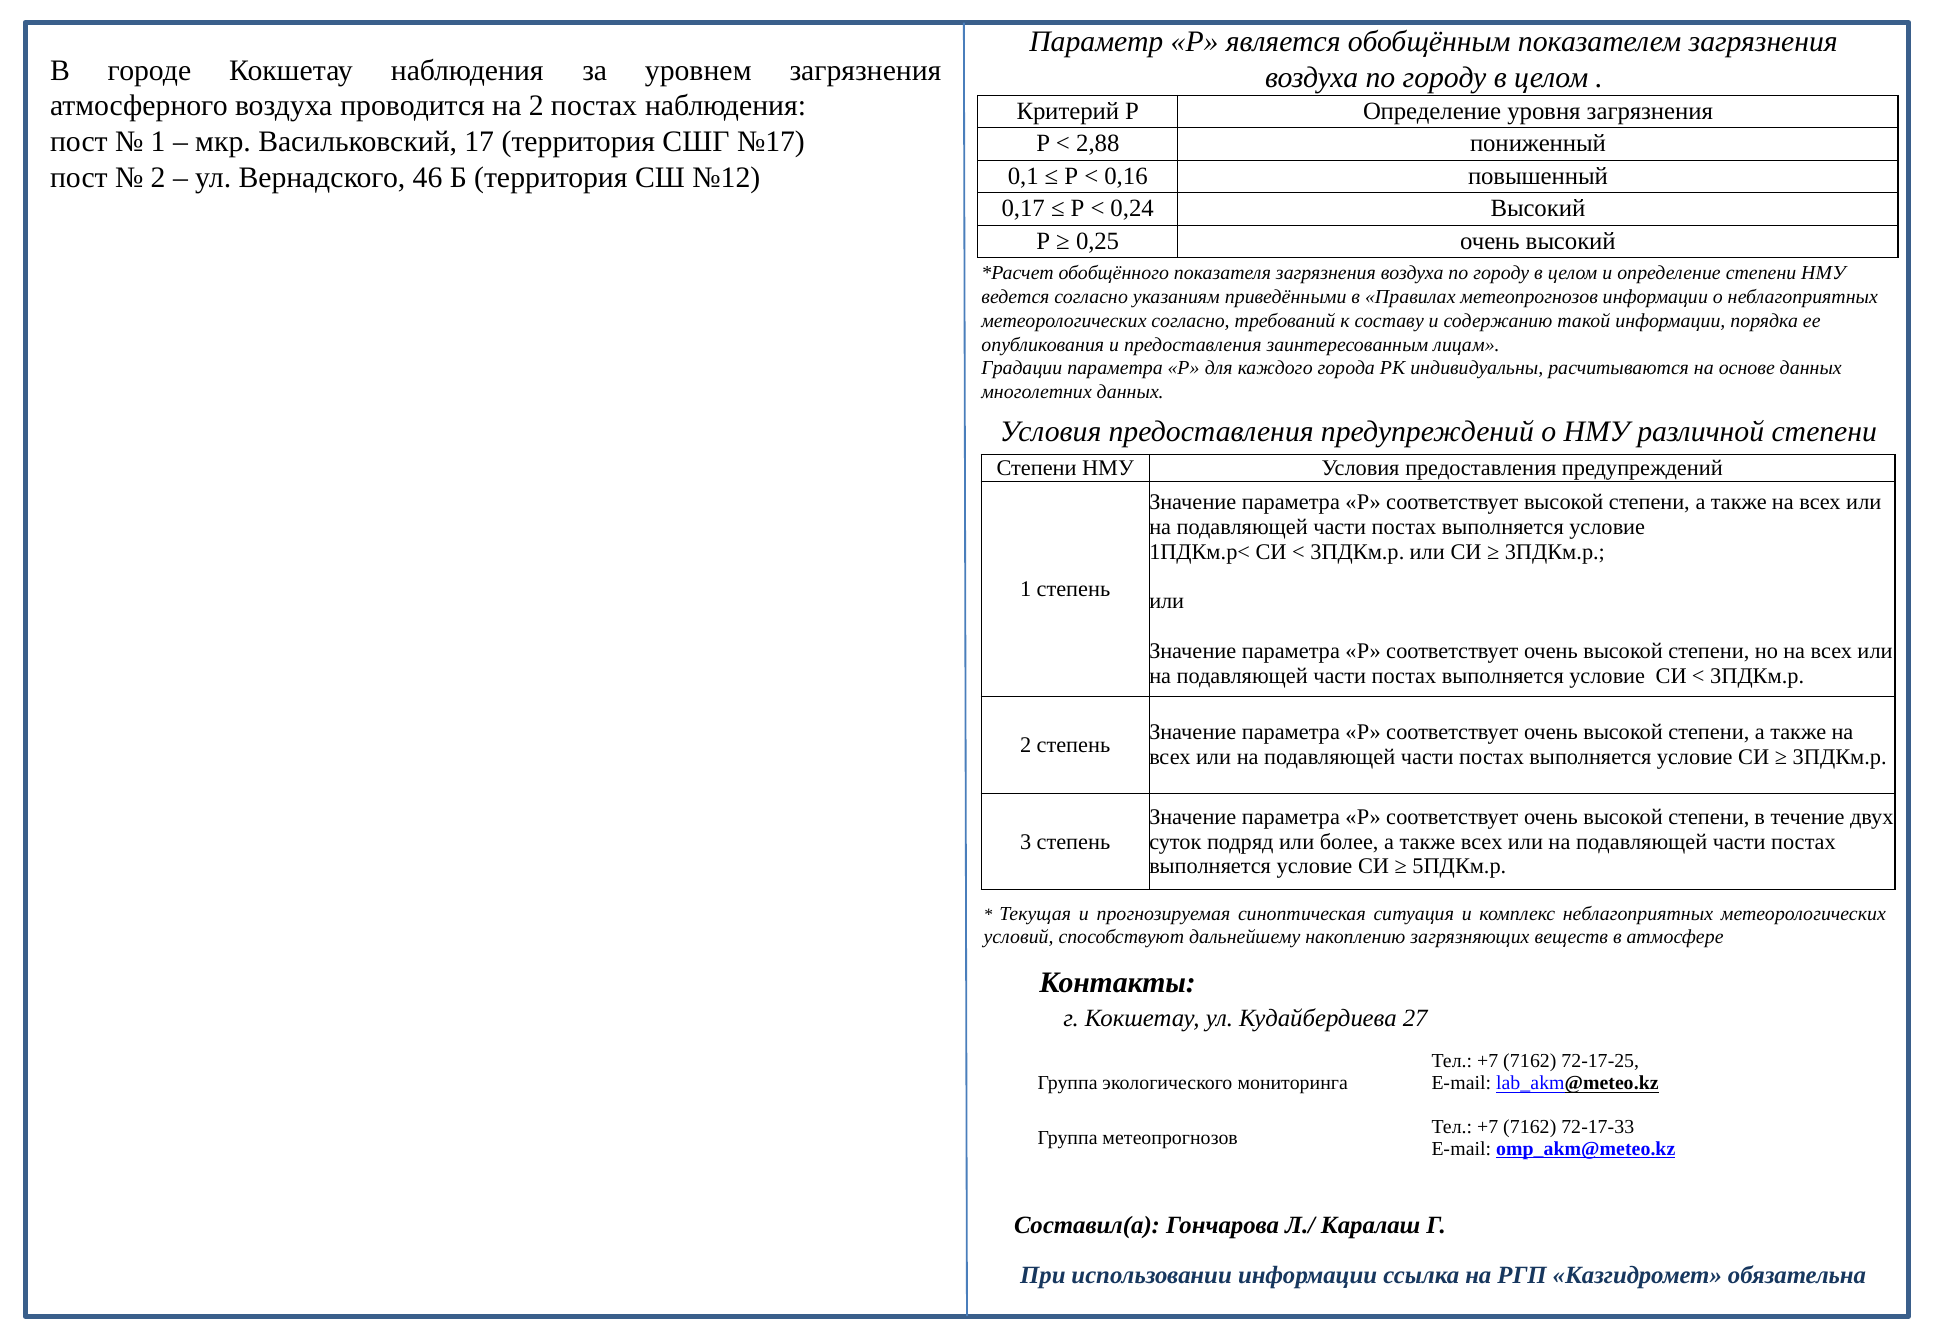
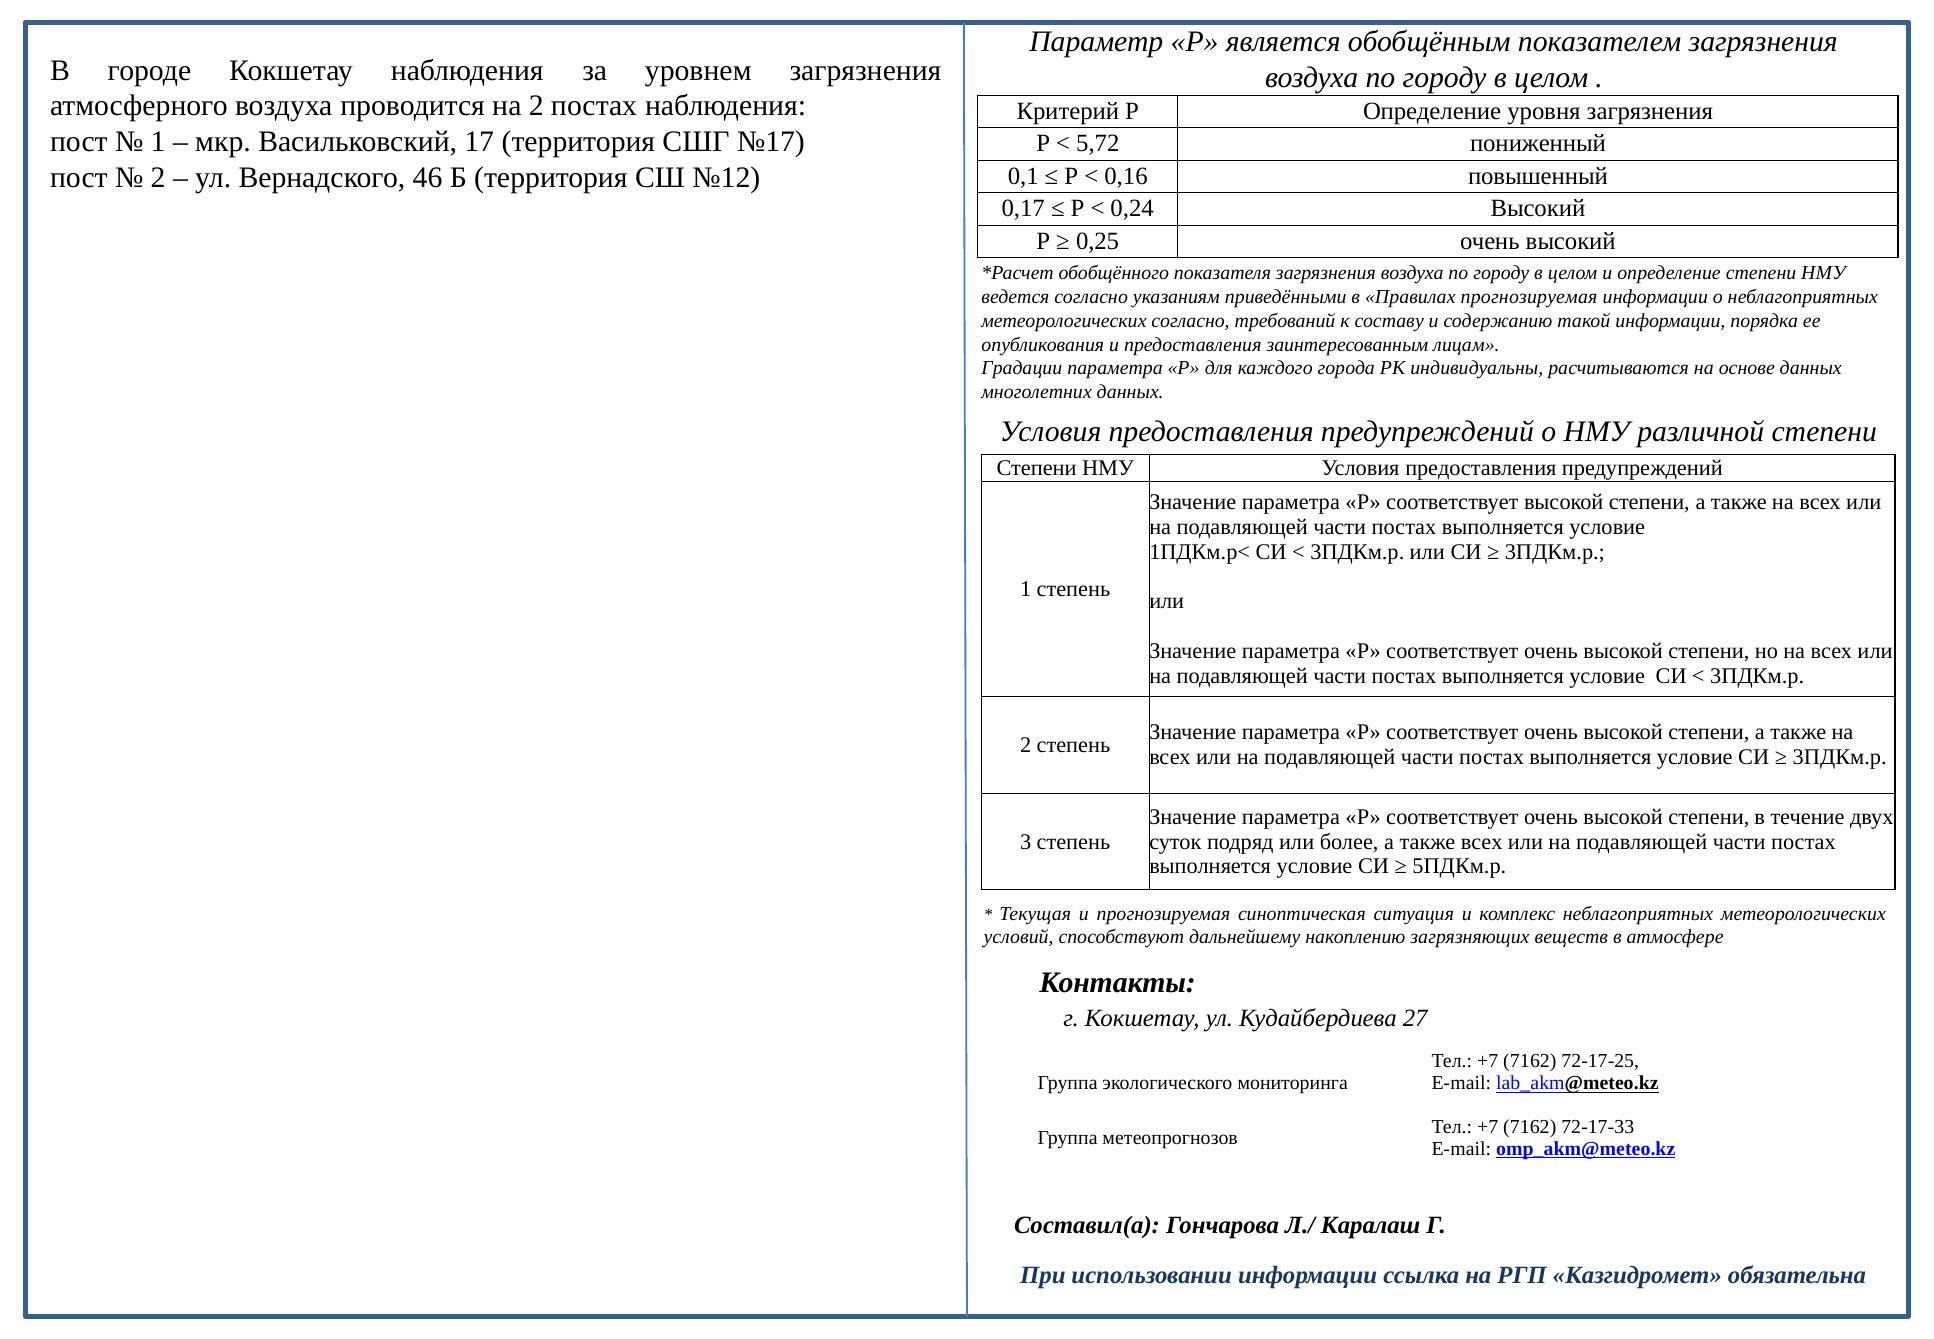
2,88: 2,88 -> 5,72 (1098, 144)
Правилах метеопрогнозов: метеопрогнозов -> прогнозируемая (1529, 297)
